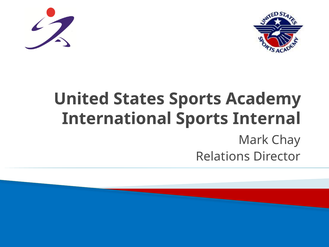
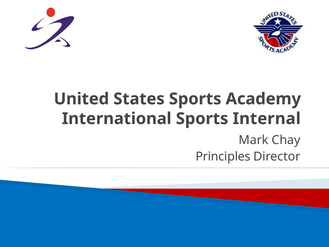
Relations: Relations -> Principles (223, 156)
